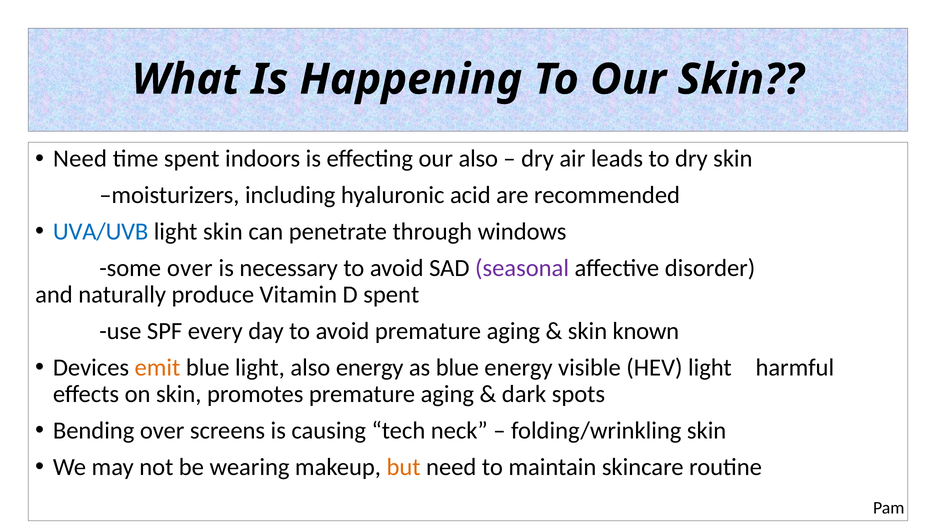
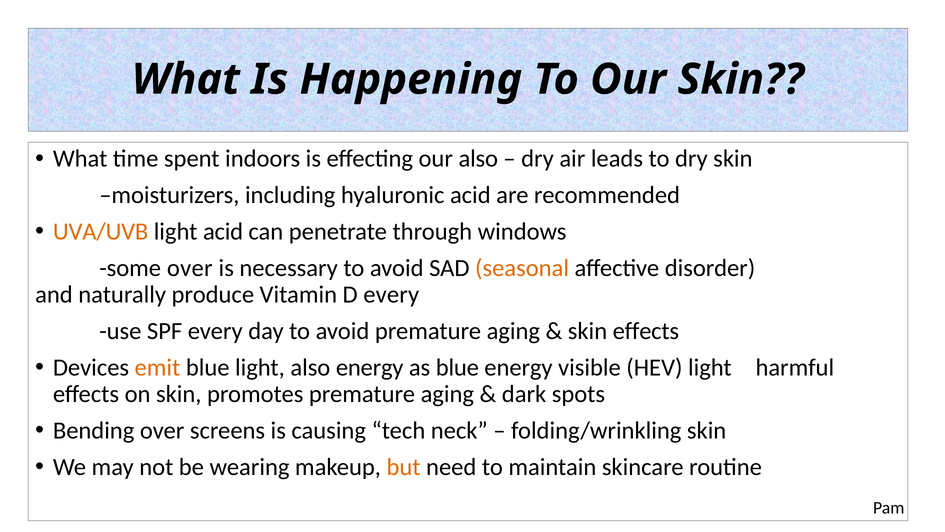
Need: Need -> What (80, 159)
UVA/UVB colour: blue -> orange (101, 231)
light skin: skin -> acid (223, 231)
seasonal colour: purple -> orange (522, 268)
D spent: spent -> every (391, 294)
skin known: known -> effects (646, 331)
